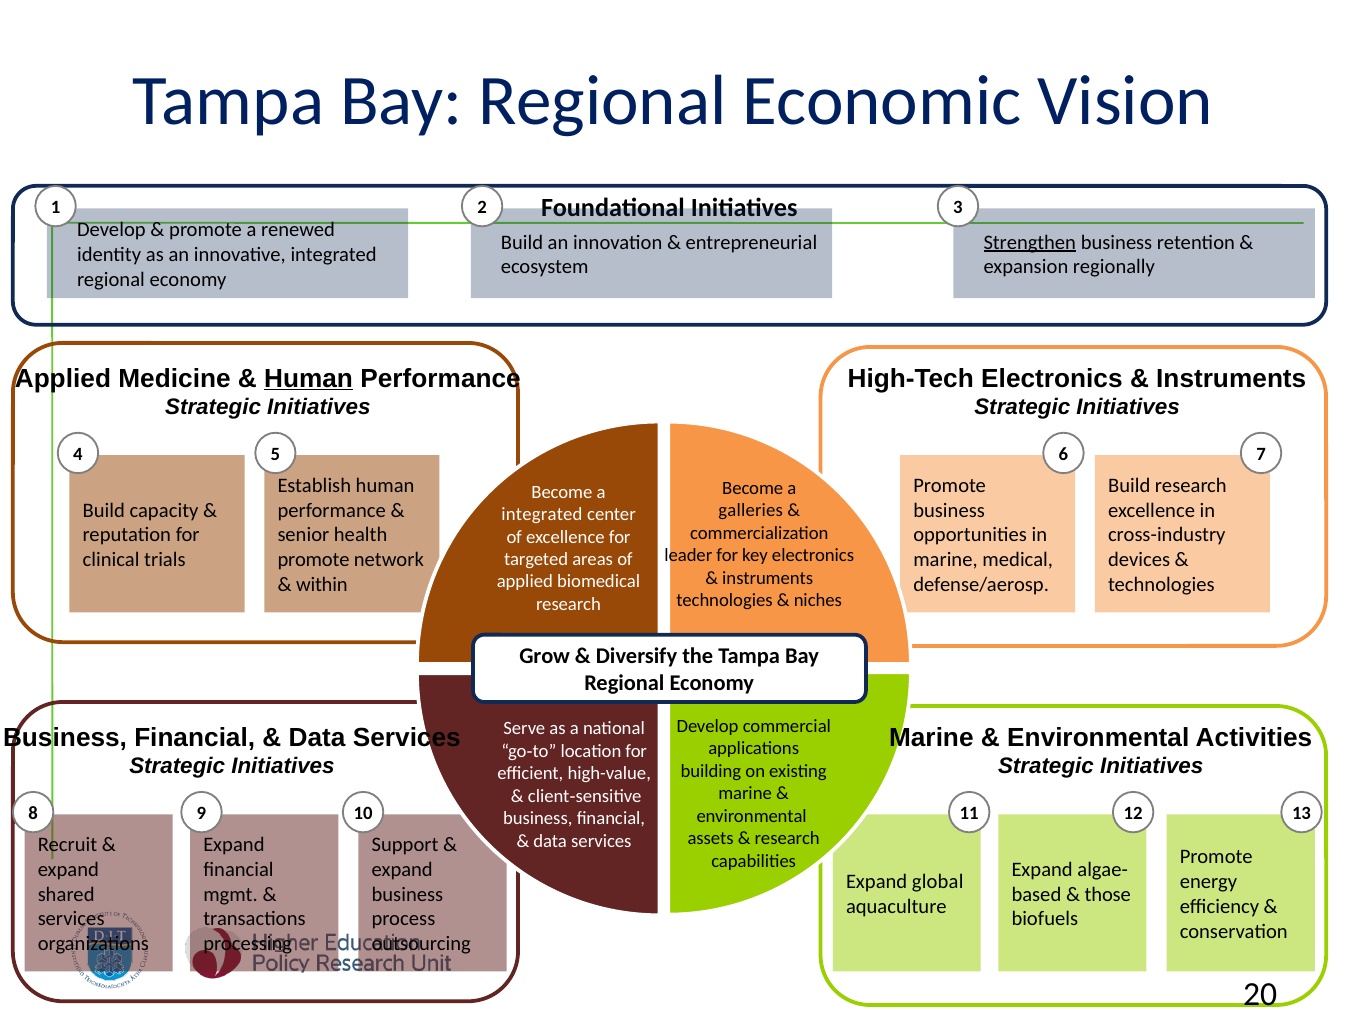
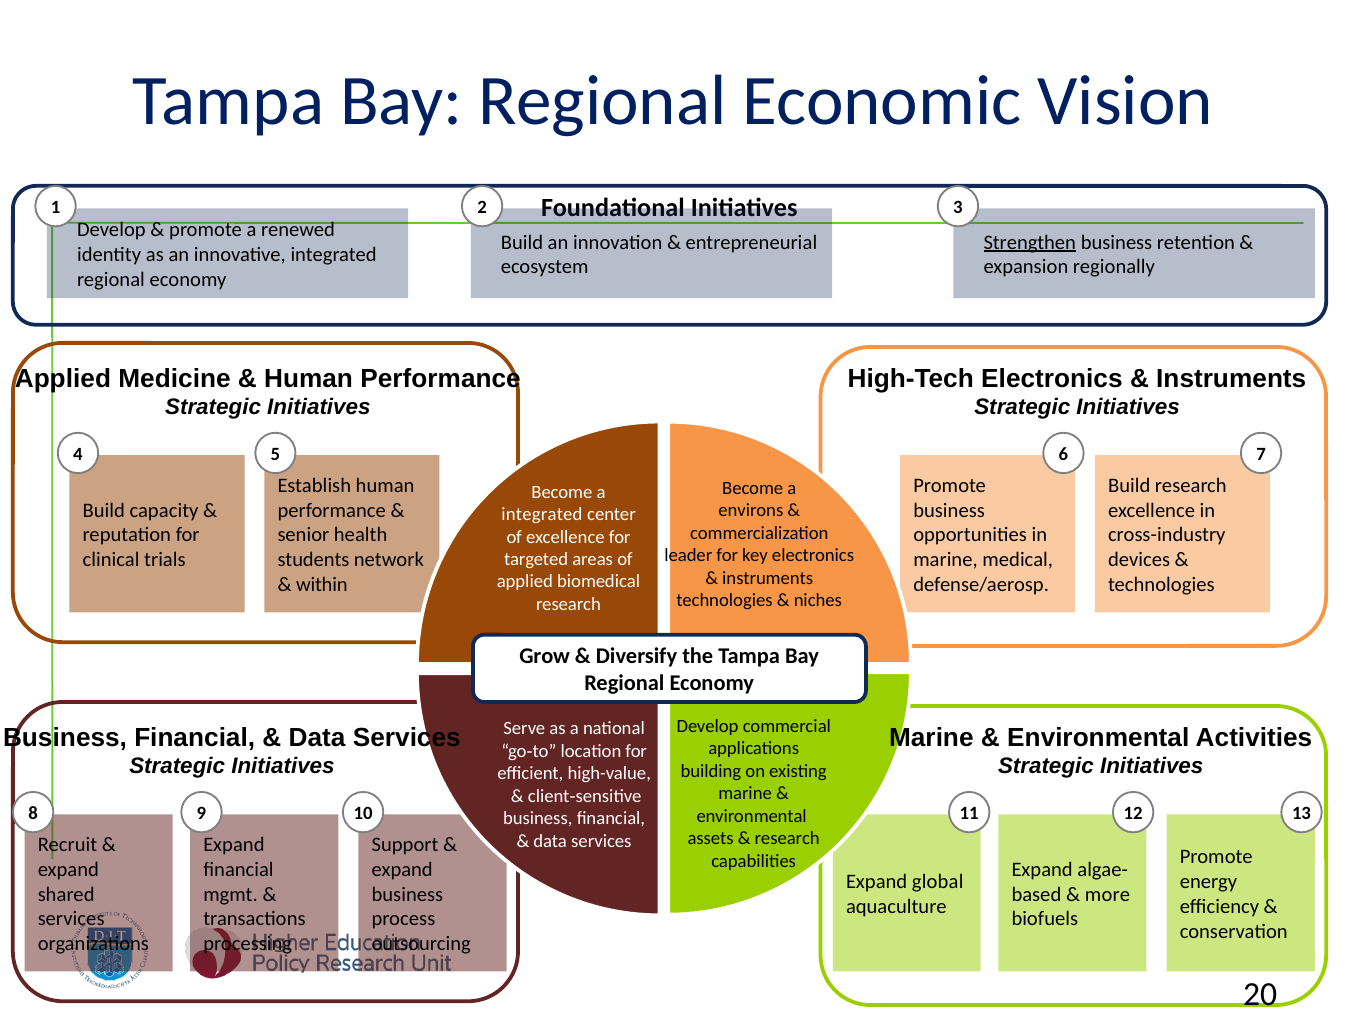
Human underline: present -> none (309, 378)
galleries: galleries -> environs (751, 511)
promote: promote -> students (313, 560)
those: those -> more (1108, 894)
